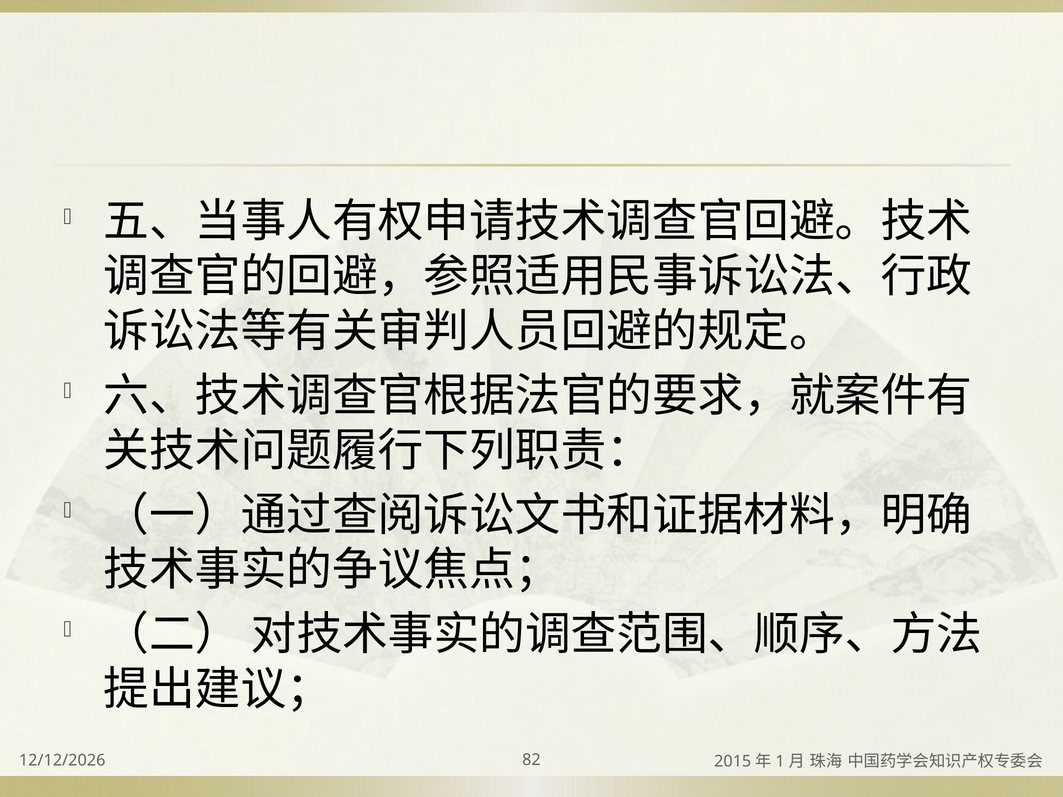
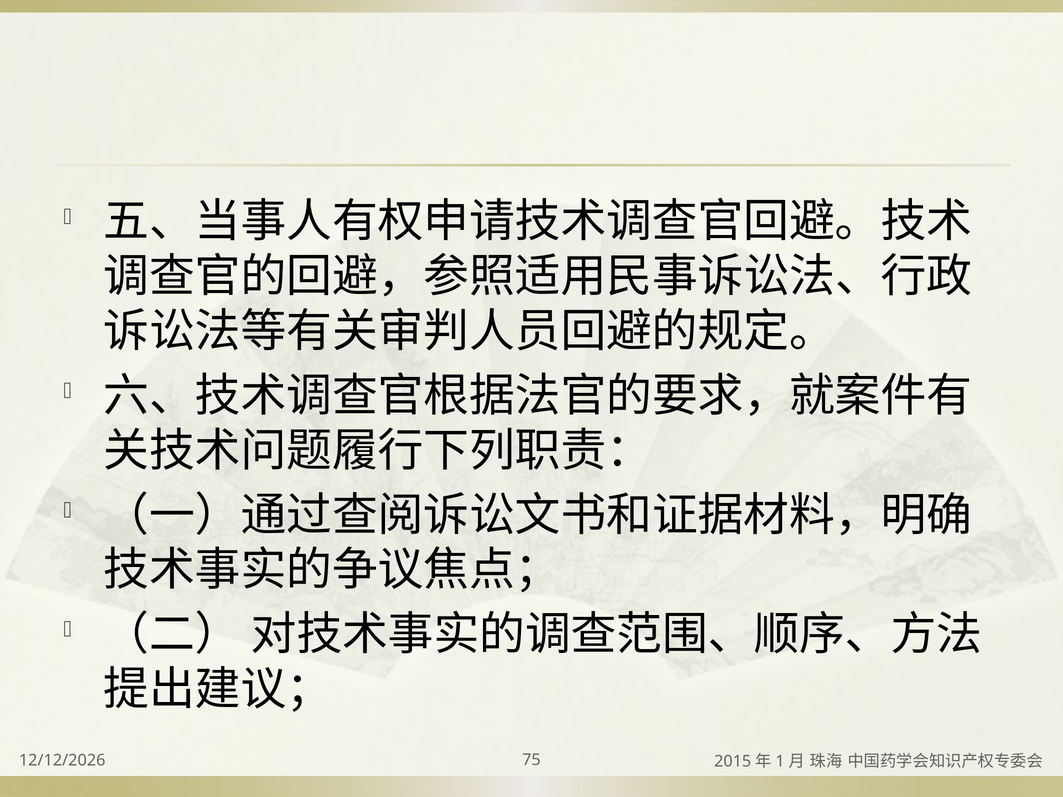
82: 82 -> 75 (531, 760)
